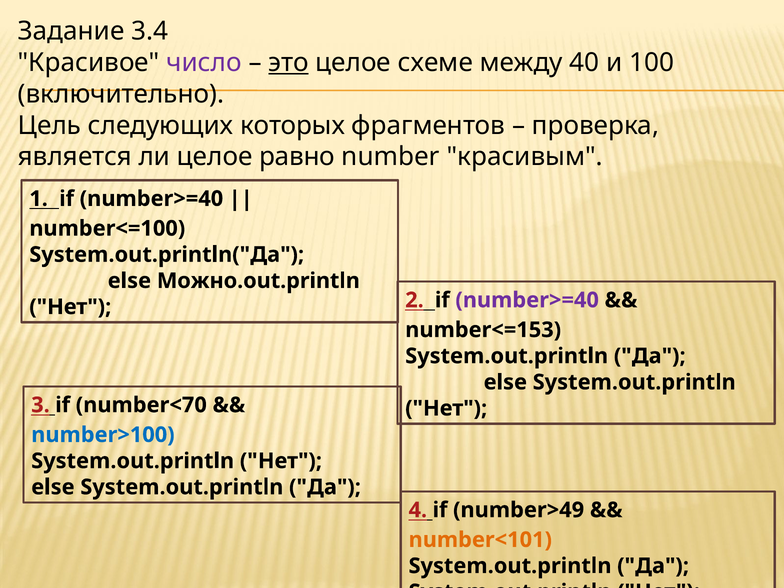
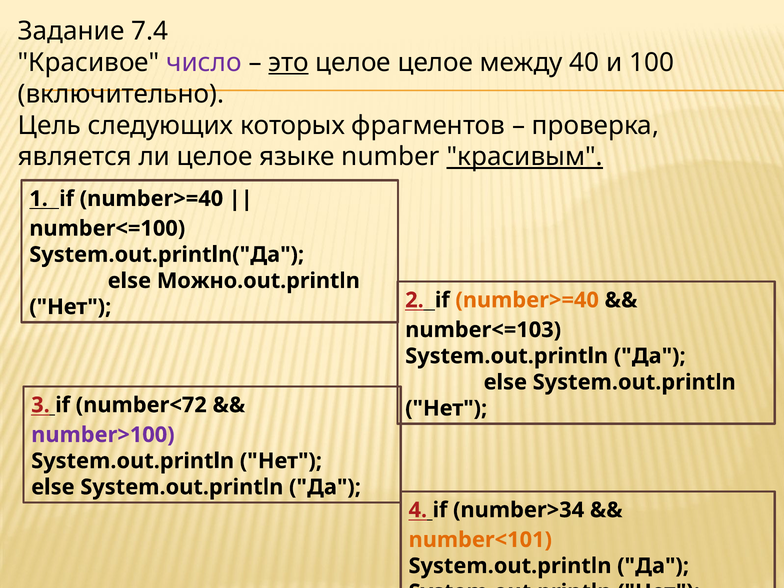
3.4: 3.4 -> 7.4 (150, 31)
целое схеме: схеме -> целое (435, 63)
равно: равно -> языке (297, 157)
красивым underline: none -> present (525, 157)
number>=40 colour: purple -> orange (527, 300)
number<=153: number<=153 -> number<=103 (483, 330)
number<70: number<70 -> number<72 (141, 405)
number>100 colour: blue -> purple (103, 435)
number>49: number>49 -> number>34 (519, 510)
